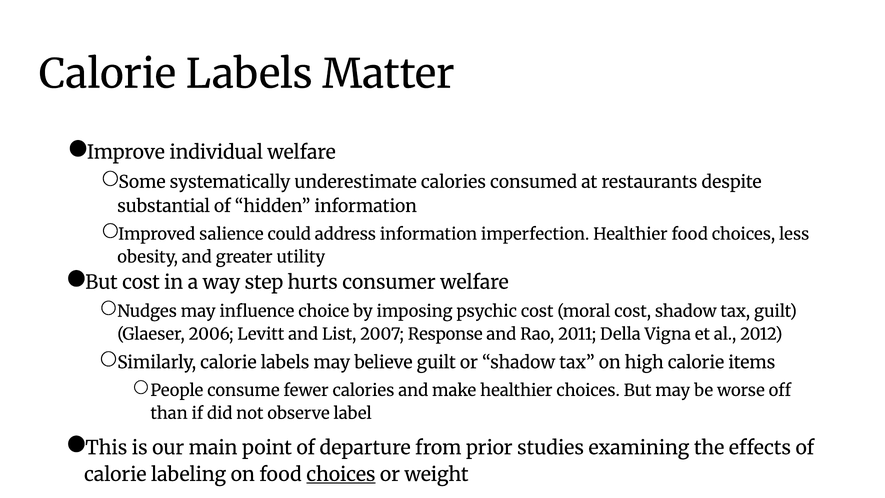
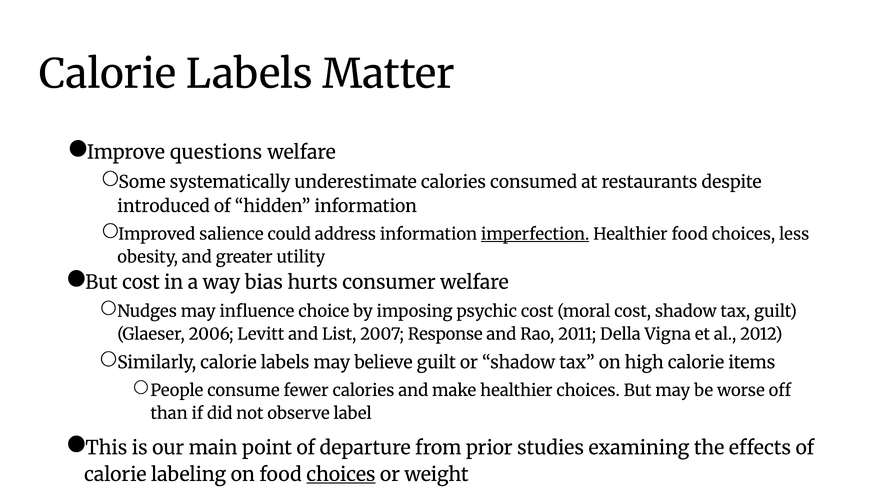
individual: individual -> questions (216, 152)
substantial: substantial -> introduced (164, 206)
imperfection underline: none -> present (535, 234)
step: step -> bias (264, 282)
